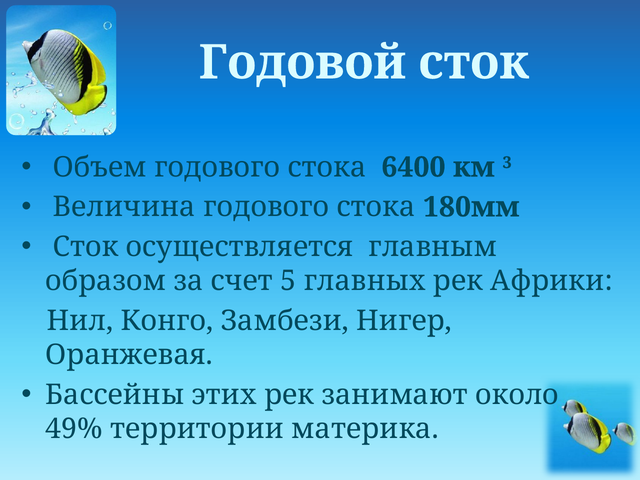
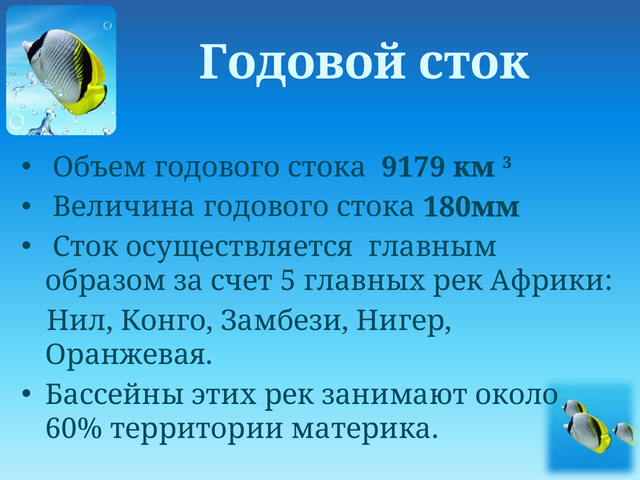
6400: 6400 -> 9179 (413, 167)
49%: 49% -> 60% (74, 429)
